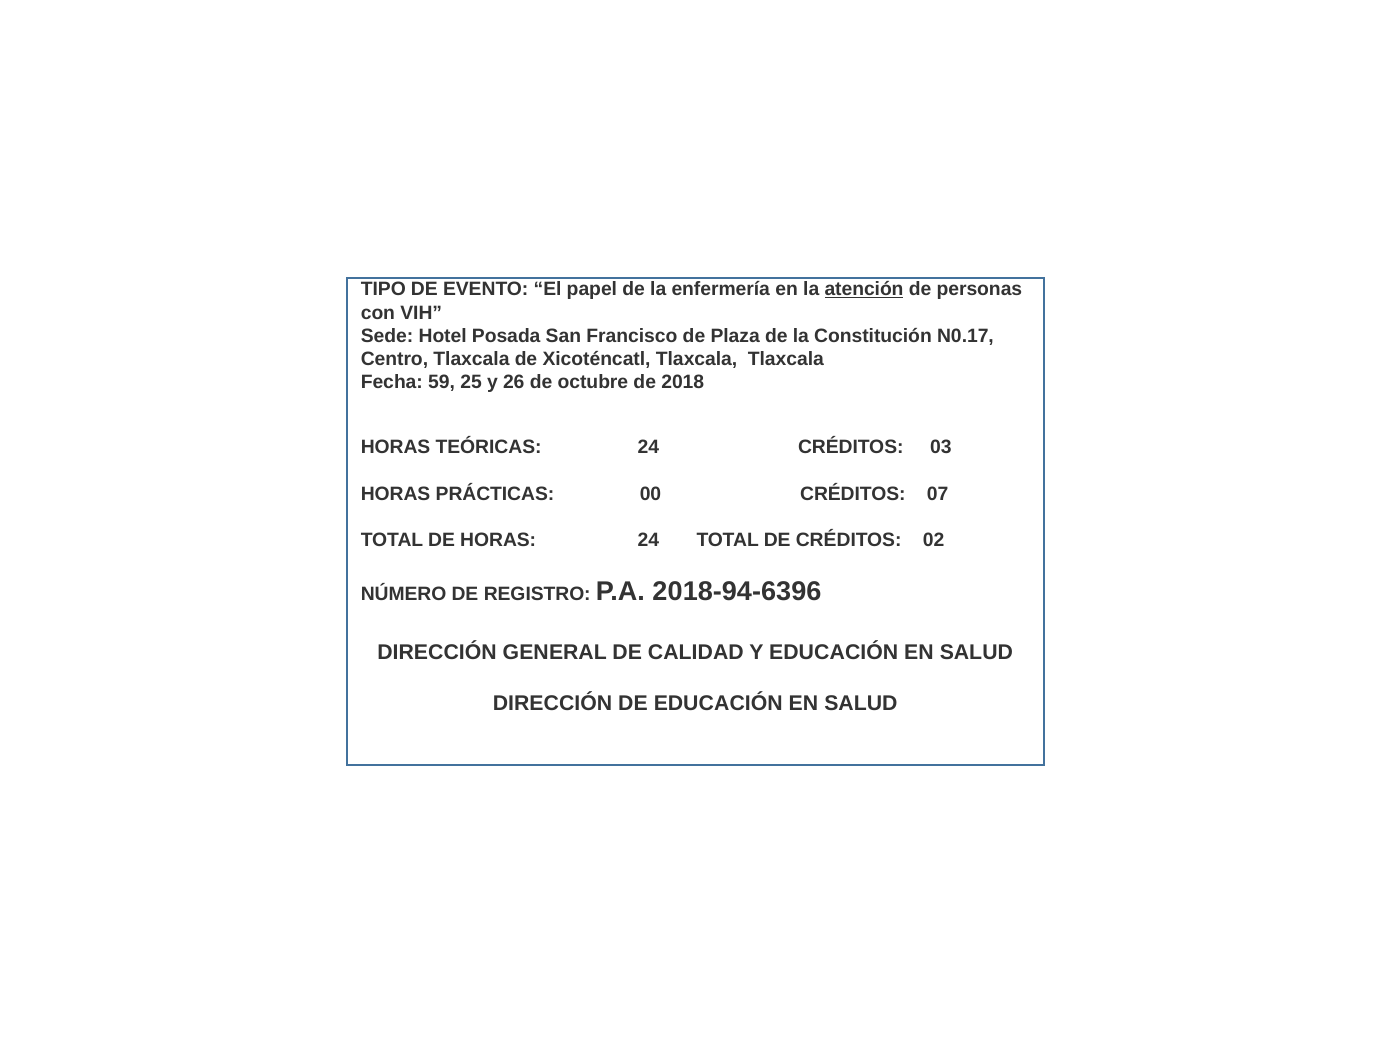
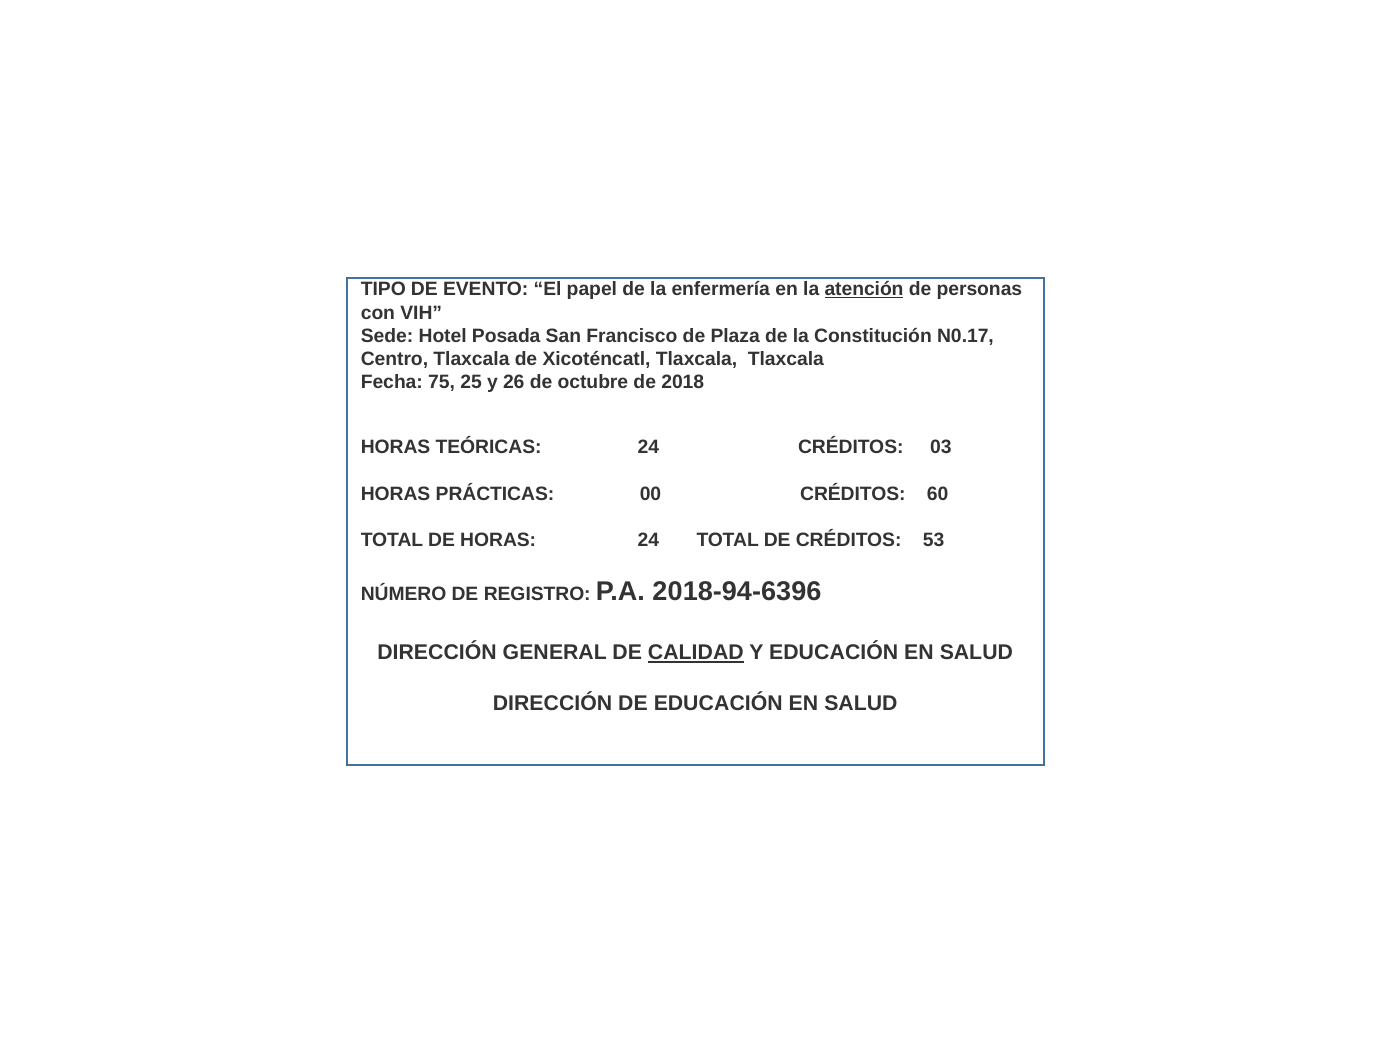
59: 59 -> 75 (441, 383)
07: 07 -> 60 (938, 494)
02: 02 -> 53 (934, 540)
CALIDAD underline: none -> present (696, 653)
